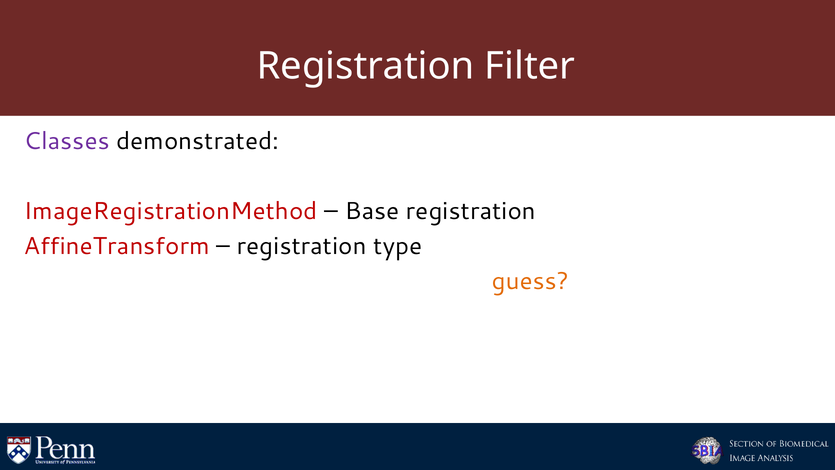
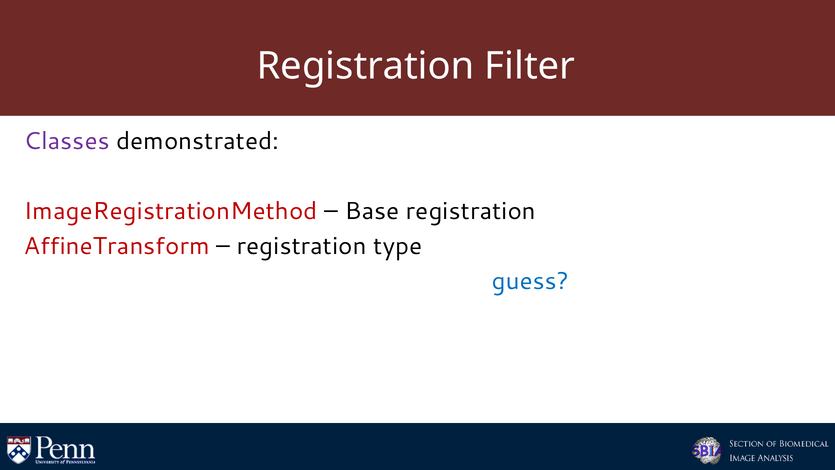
guess colour: orange -> blue (531, 281)
